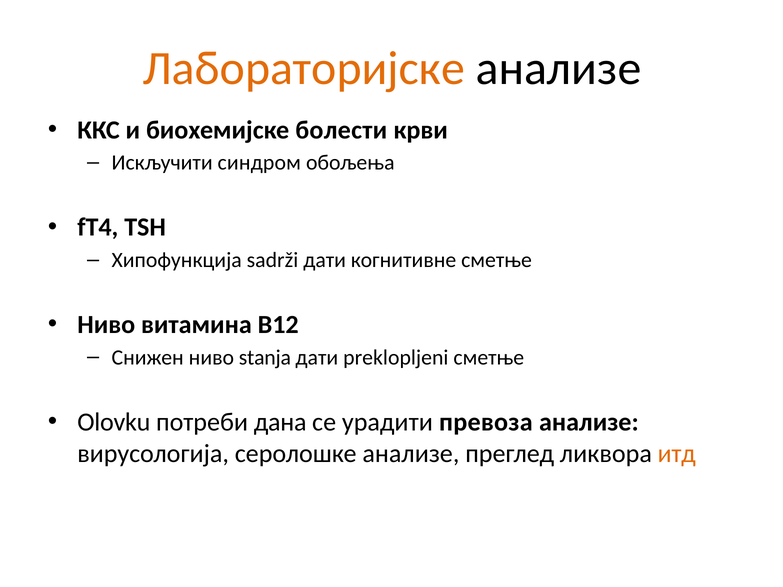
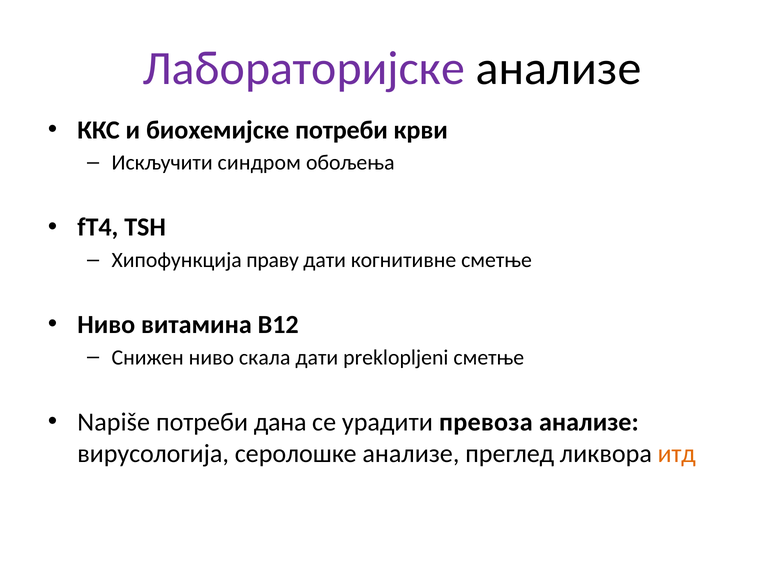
Лабораторијске colour: orange -> purple (304, 68)
биохемијске болести: болести -> потреби (341, 130)
sadrži: sadrži -> праву (273, 260)
stanja: stanja -> скала (265, 358)
Olovku: Olovku -> Napiše (114, 422)
